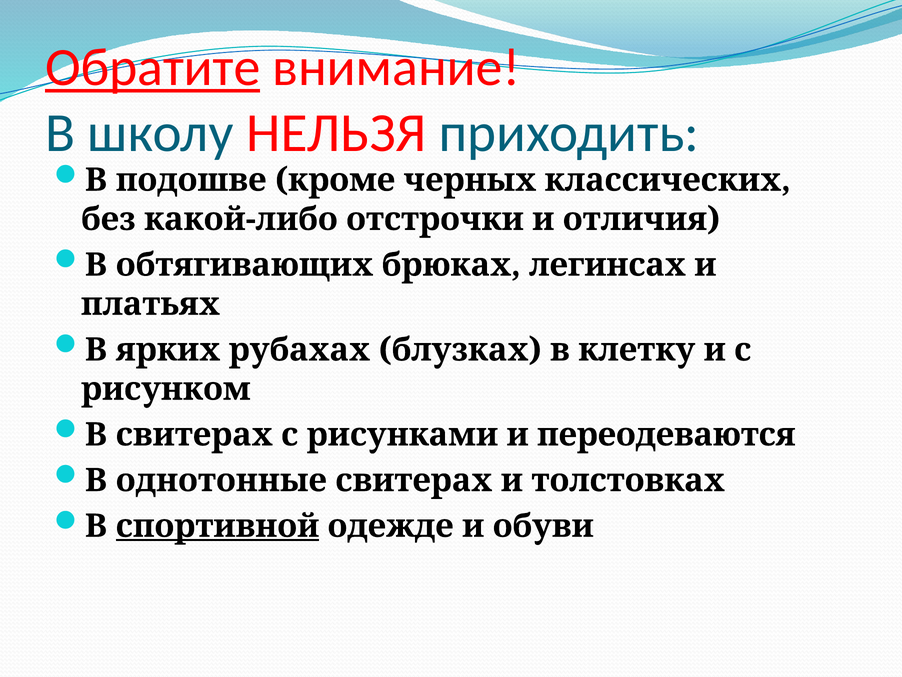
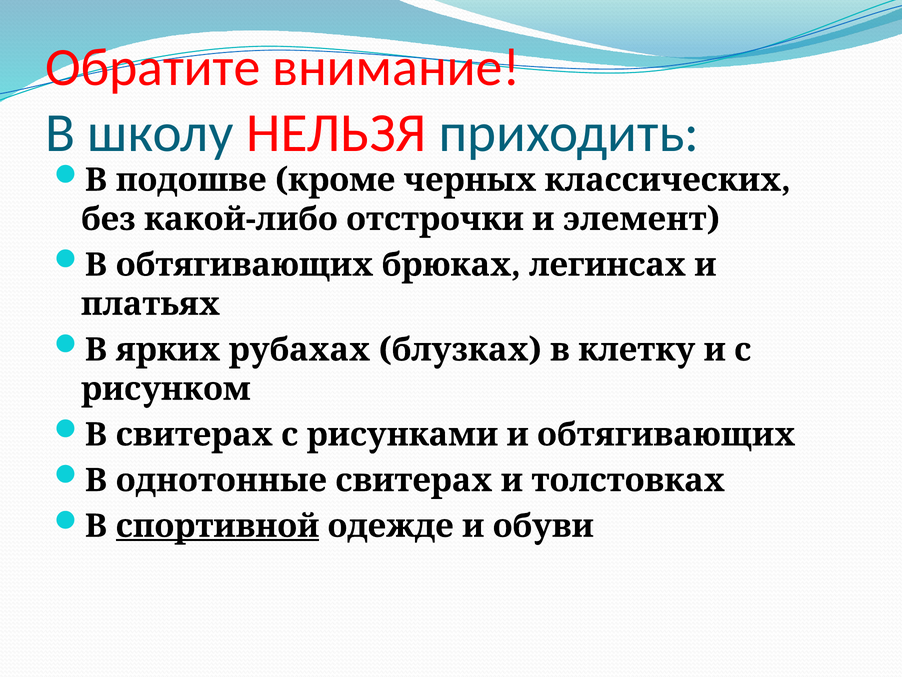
Обратите underline: present -> none (153, 68)
отличия: отличия -> элемент (641, 219)
и переодеваются: переодеваются -> обтягивающих (666, 434)
